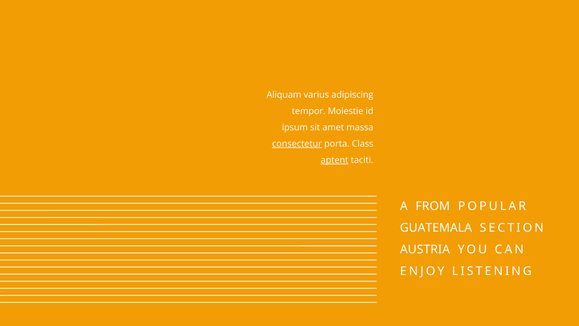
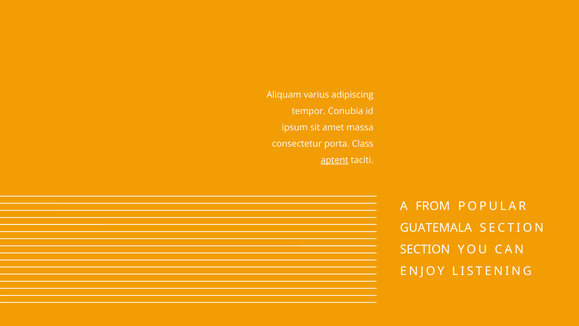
Molestie: Molestie -> Conubia (346, 111)
consectetur underline: present -> none (297, 144)
AUSTRIA: AUSTRIA -> SECTION (425, 249)
